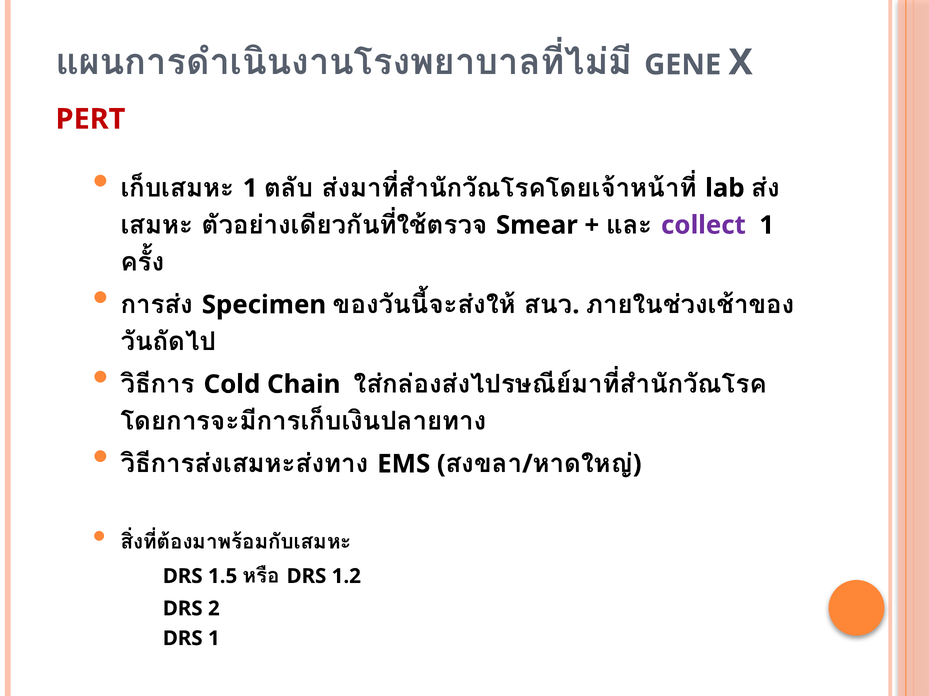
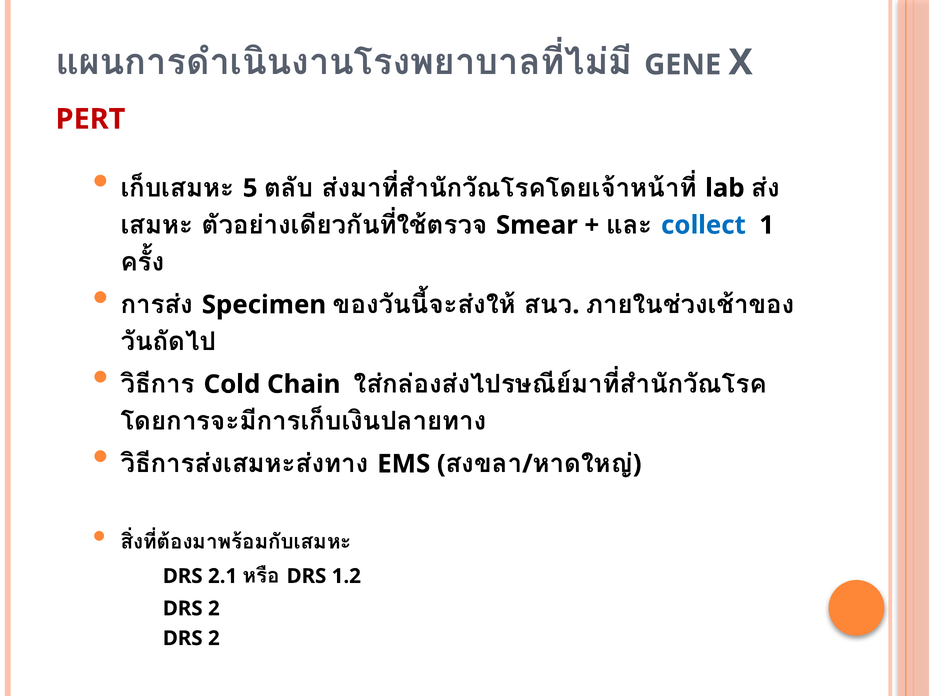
1: 1 -> 5 (250, 188)
collect colour: purple -> blue (703, 225)
1.5: 1.5 -> 2.1 (223, 577)
1: 1 -> 2 (214, 639)
